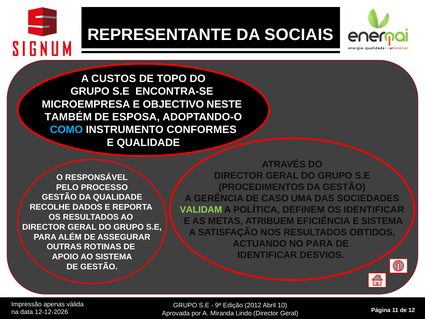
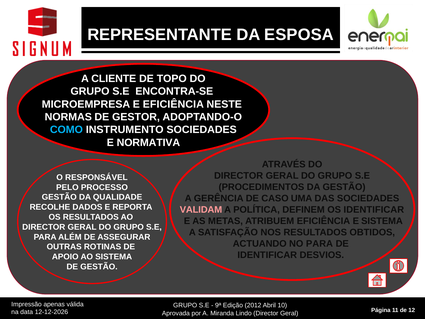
SOCIAIS: SOCIAIS -> ESPOSA (299, 35)
CUSTOS: CUSTOS -> CLIENTE (114, 79)
E OBJECTIVO: OBJECTIVO -> EFICIÊNCIA (173, 104)
TAMBÉM: TAMBÉM -> NORMAS (68, 117)
ESPOSA: ESPOSA -> GESTOR (136, 117)
INSTRUMENTO CONFORMES: CONFORMES -> SOCIEDADES (202, 130)
E QUALIDADE: QUALIDADE -> NORMATIVA (148, 142)
VALIDAM colour: light green -> pink (201, 210)
